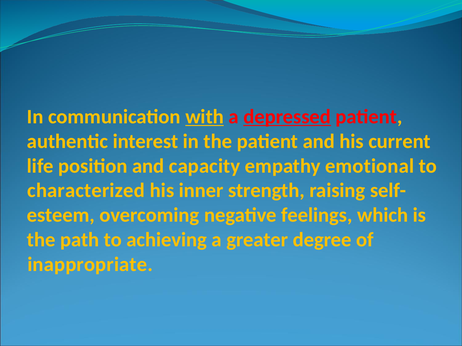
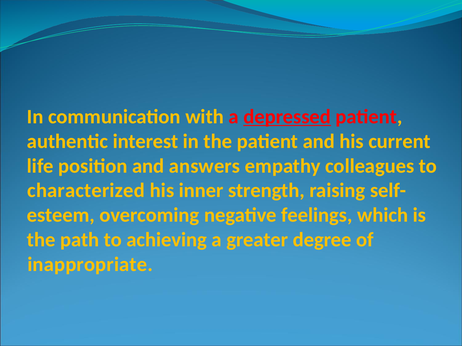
with underline: present -> none (205, 117)
capacity: capacity -> answers (205, 166)
emotional: emotional -> colleagues (370, 166)
